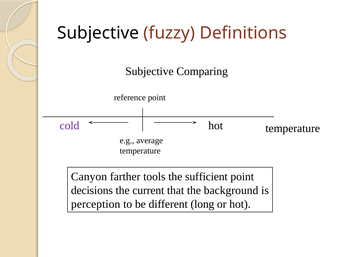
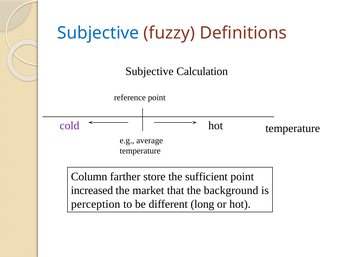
Subjective colour: black -> blue (98, 33)
Comparing: Comparing -> Calculation (202, 71)
Canyon: Canyon -> Column (89, 177)
tools: tools -> store (154, 177)
decisions: decisions -> increased (92, 191)
current: current -> market (148, 191)
